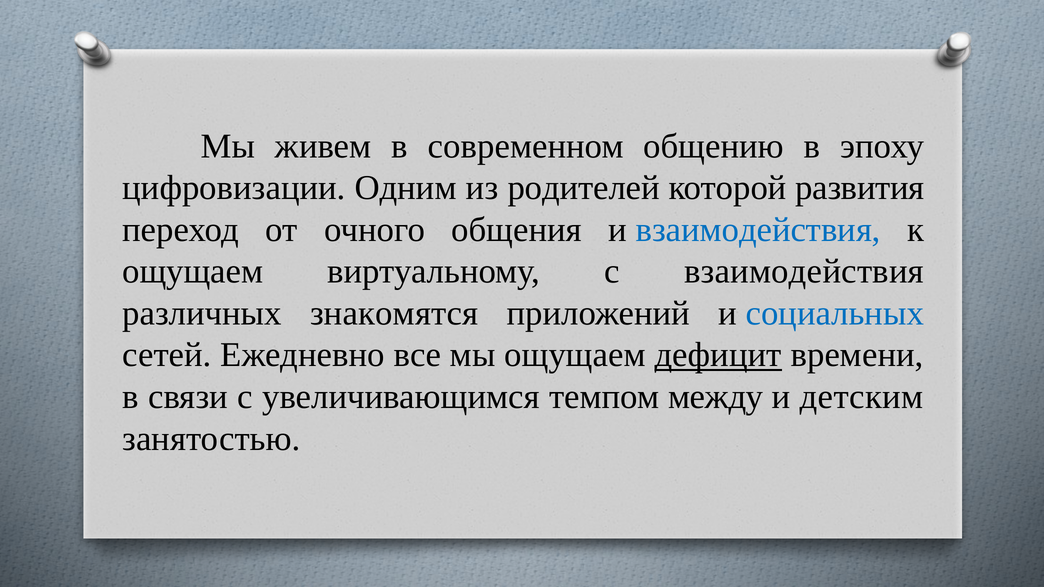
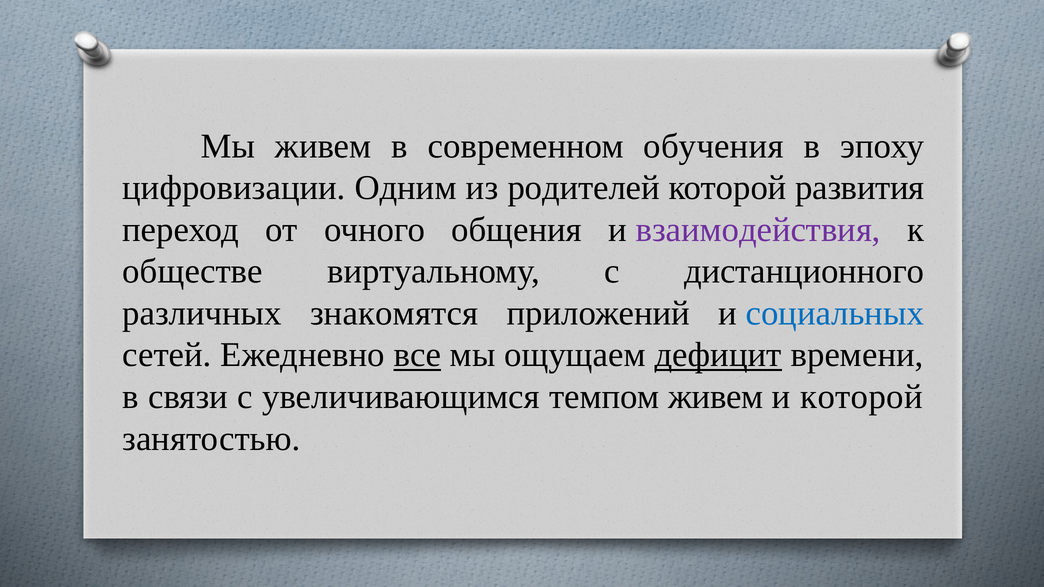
общению: общению -> обучения (714, 146)
взаимодействия colour: blue -> purple (758, 230)
ощущаем: ощущаем -> обществе (193, 272)
с взаимодействия: взаимодействия -> дистанционного (804, 272)
все underline: none -> present (417, 355)
темпом между: между -> живем (716, 397)
и детским: детским -> которой (862, 397)
